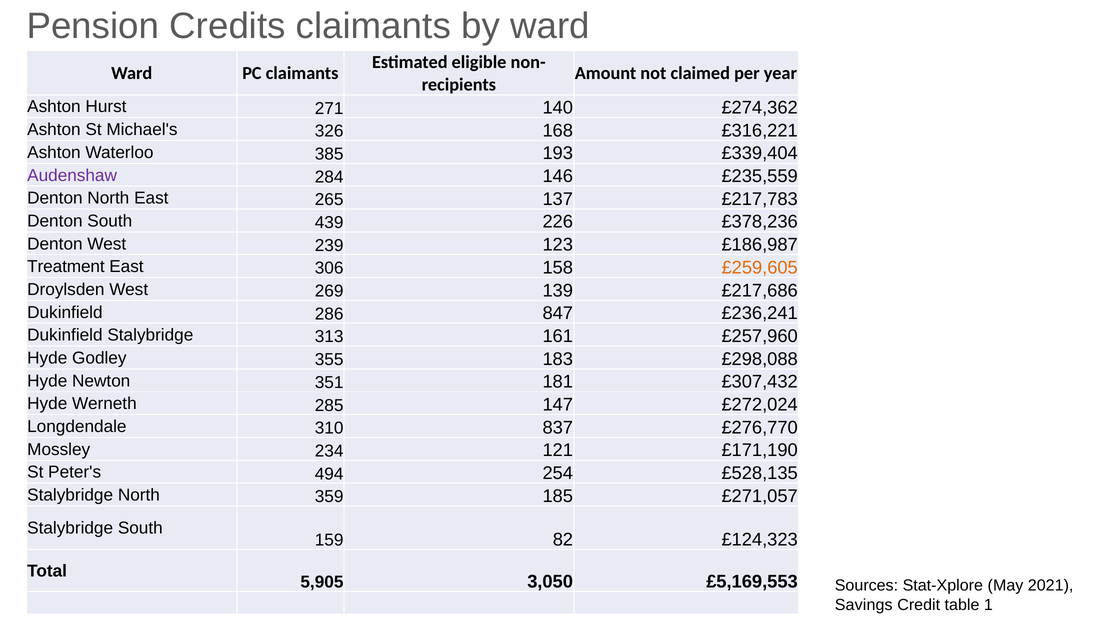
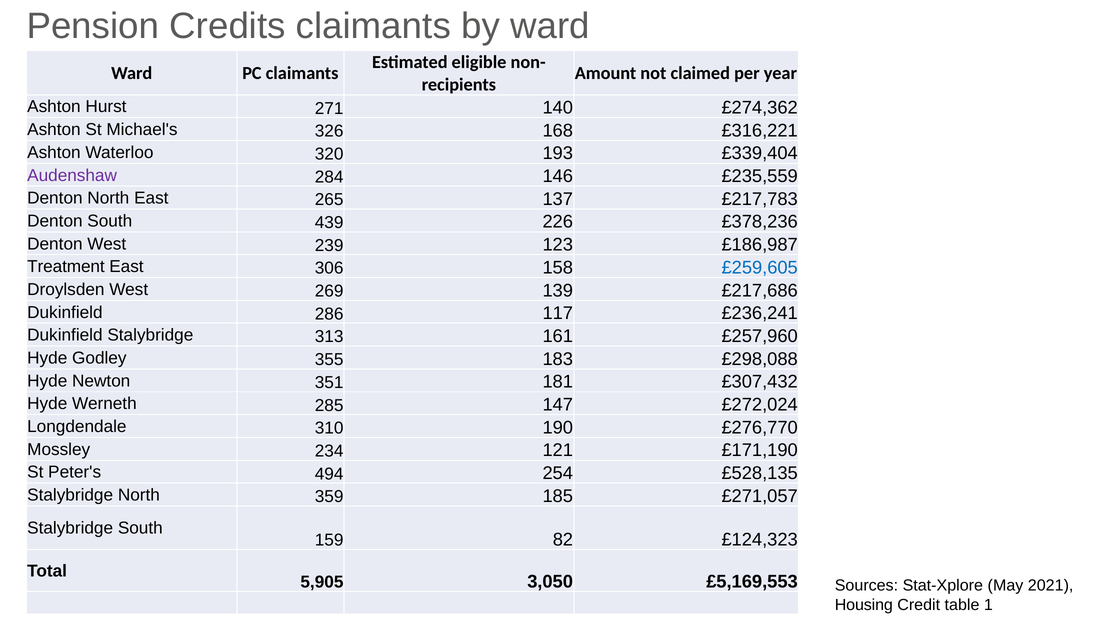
385: 385 -> 320 (329, 154)
£259,605 colour: orange -> blue (760, 268)
847: 847 -> 117 (558, 313)
837: 837 -> 190 (558, 428)
Savings: Savings -> Housing (864, 605)
